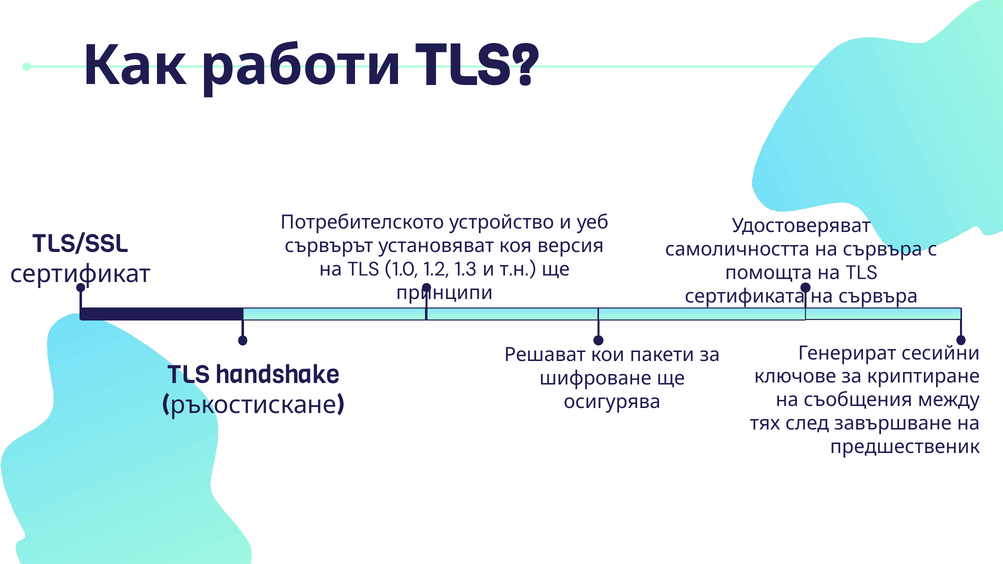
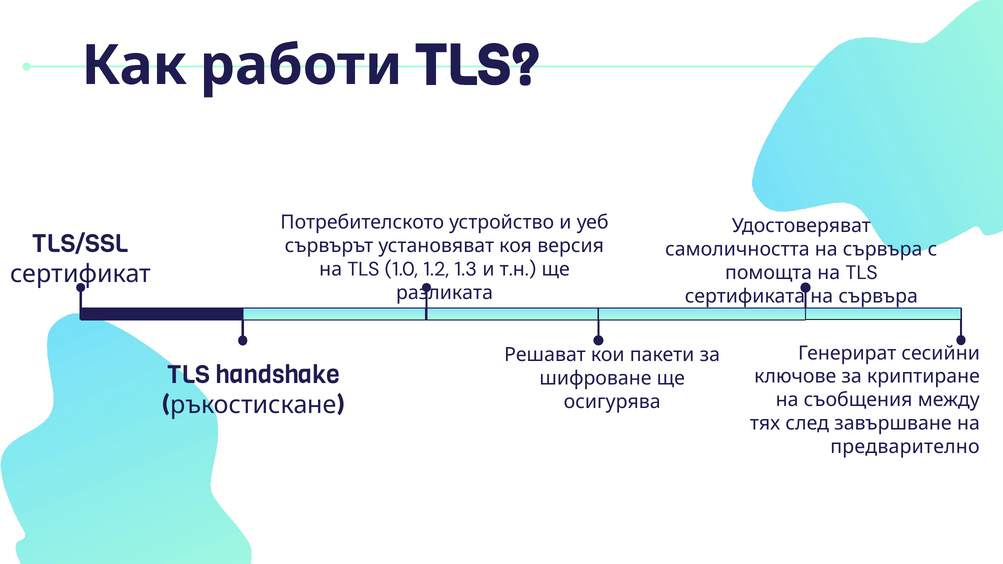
принципи: принципи -> разликата (445, 293)
предшественик: предшественик -> предварително (905, 447)
